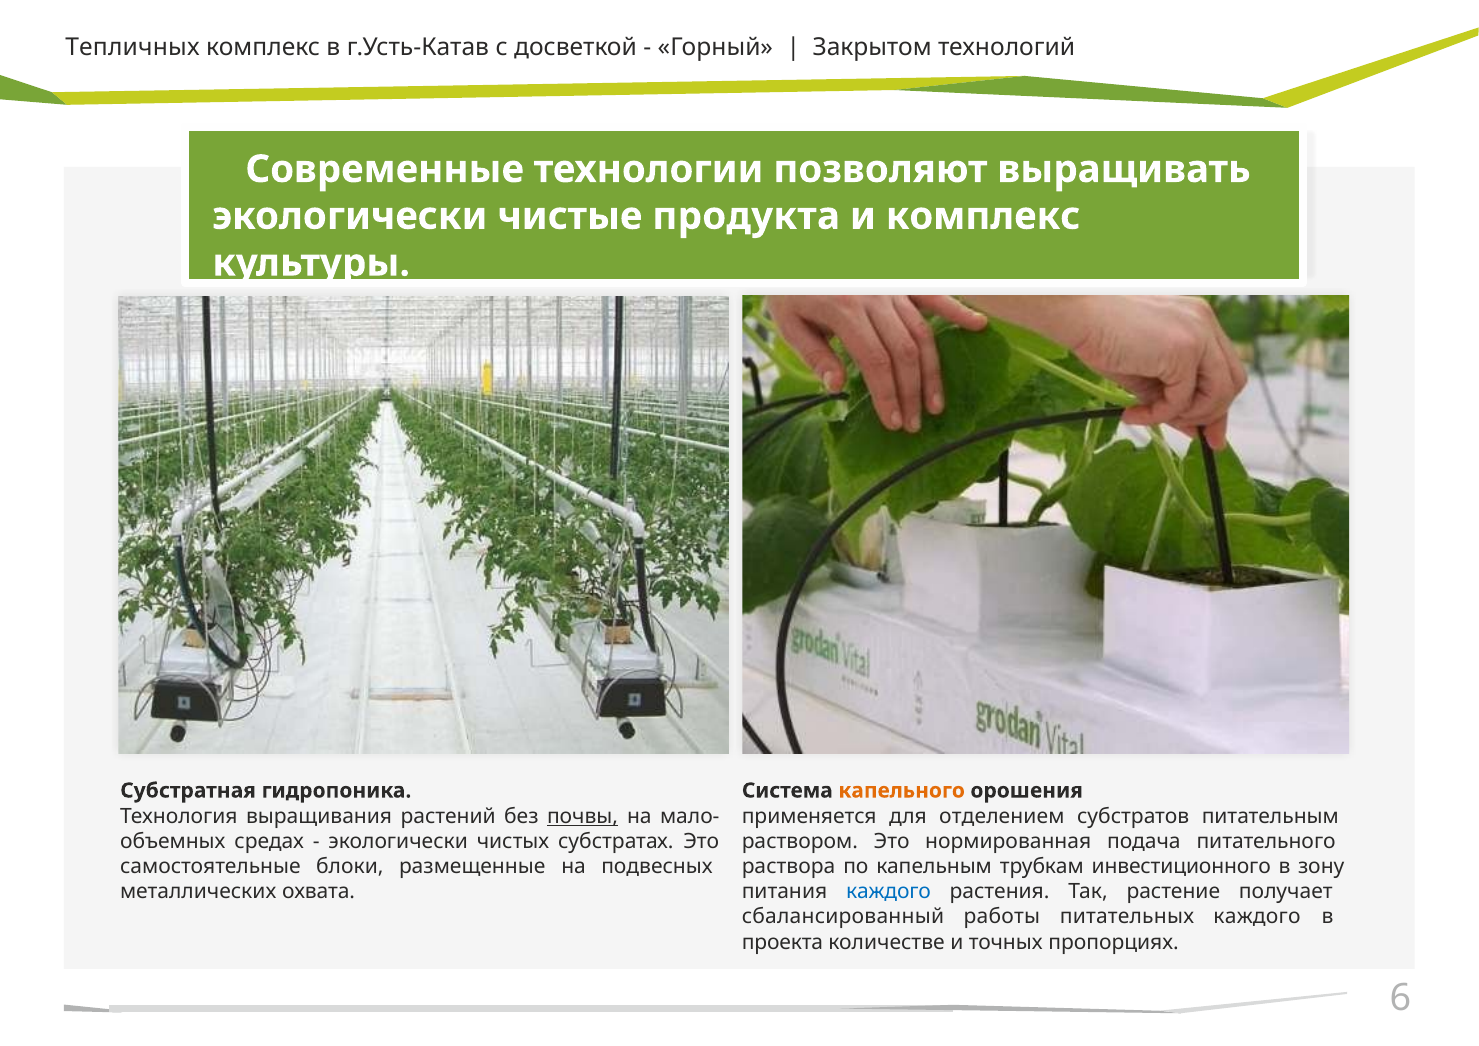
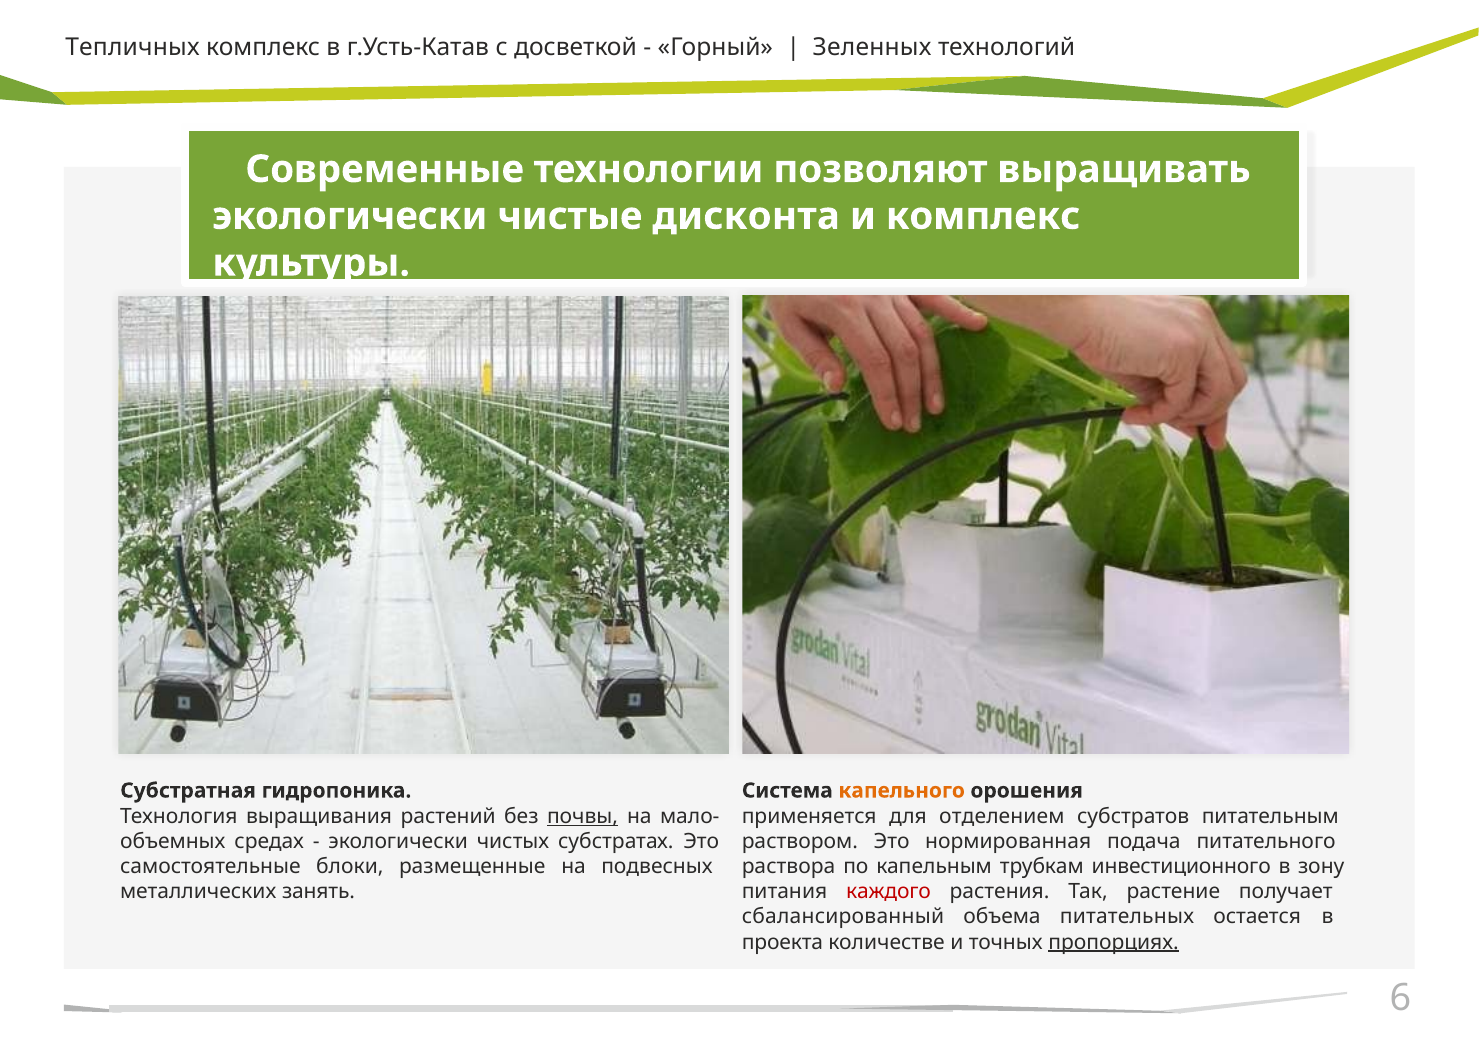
Закрытом: Закрытом -> Зеленных (872, 48)
продукта: продукта -> дисконта (746, 216)
охвата: охвата -> занять (319, 892)
каждого colour: blue -> red (889, 892)
работы: работы -> объема (1002, 917)
питательных каждого: каждого -> остается (1257, 917)
пропорциях underline: none -> present (1114, 942)
